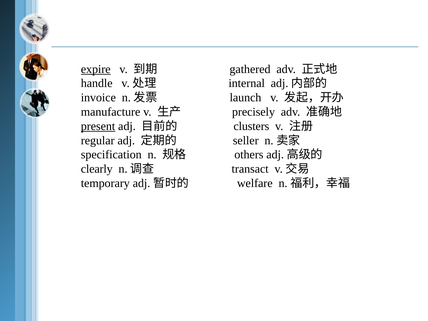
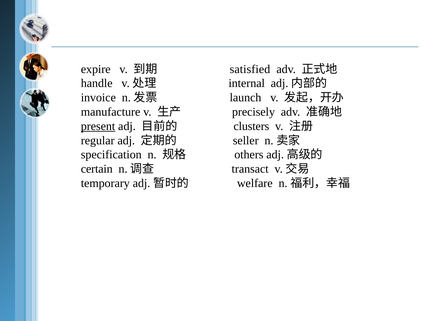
expire underline: present -> none (96, 69)
gathered: gathered -> satisfied (250, 69)
clearly: clearly -> certain (97, 169)
